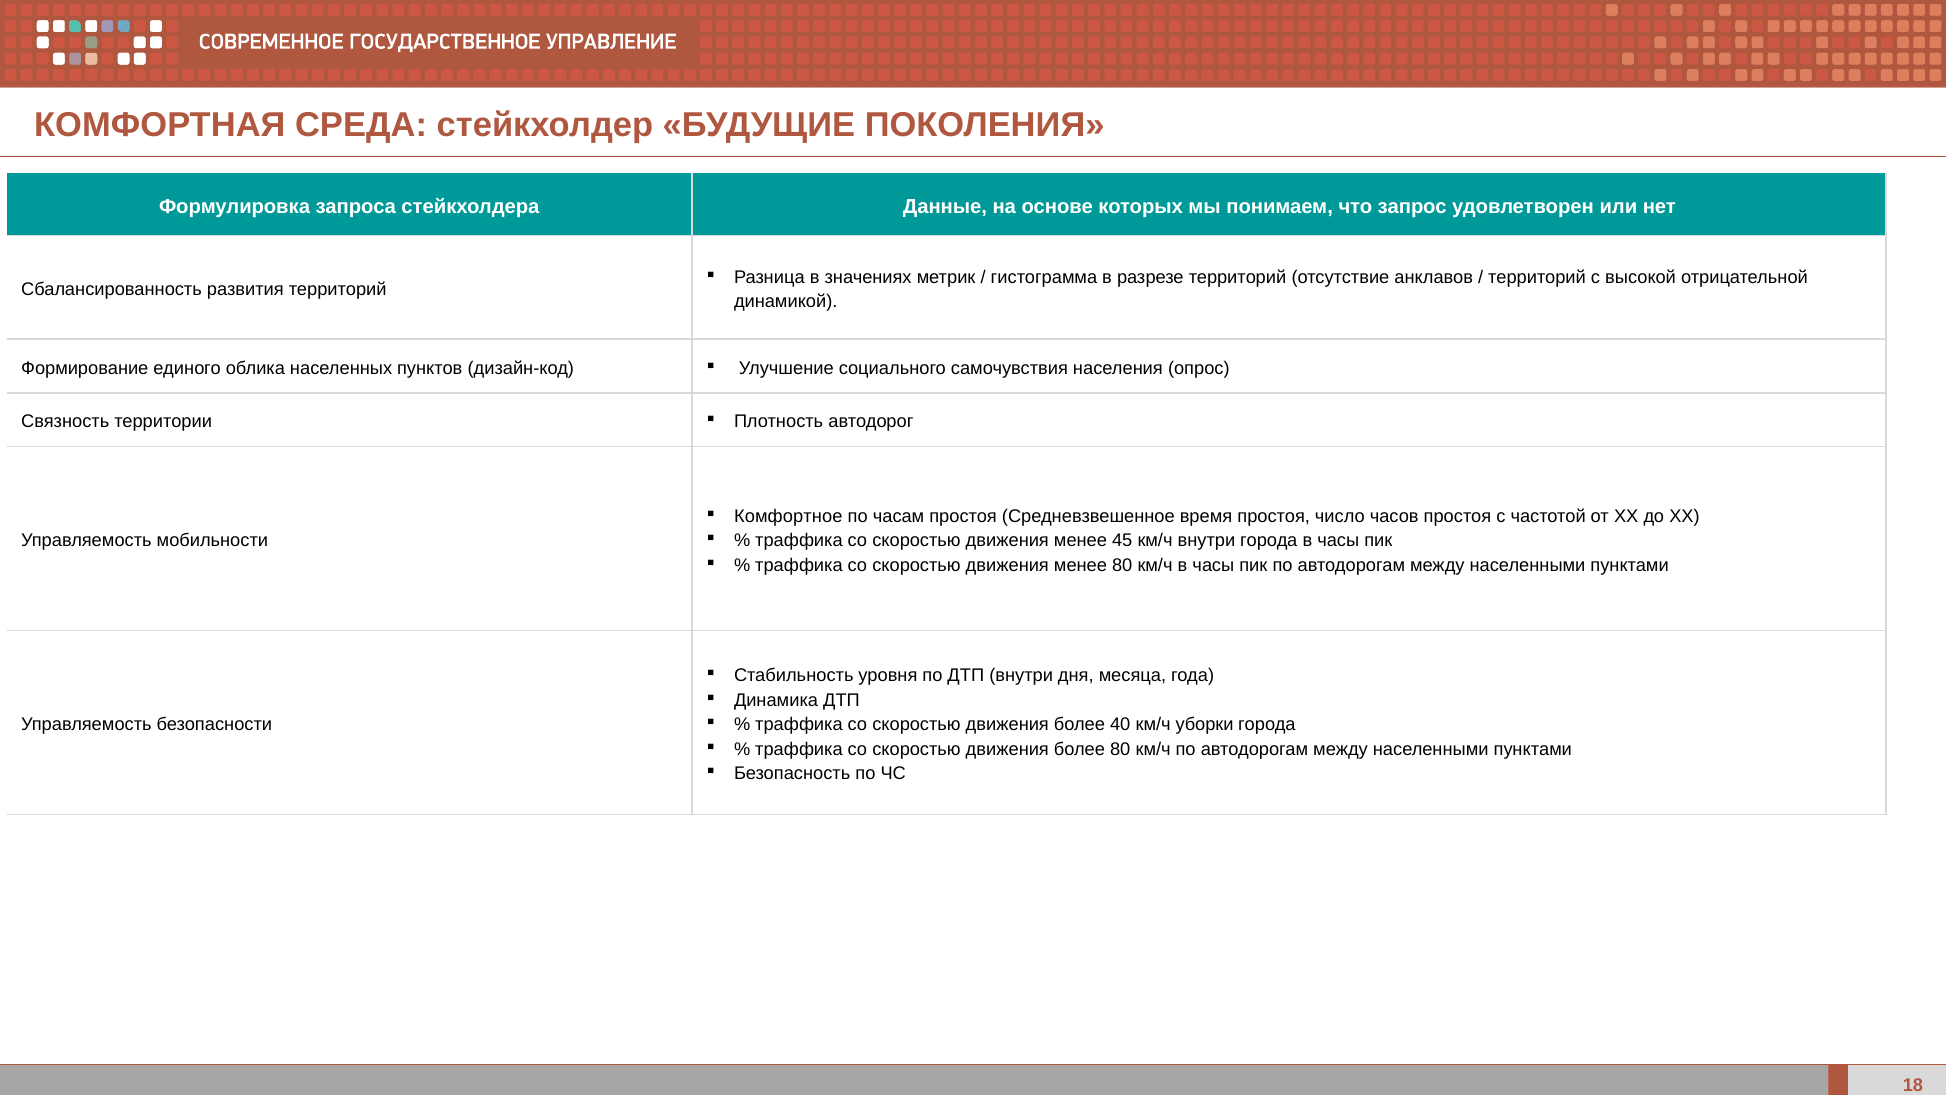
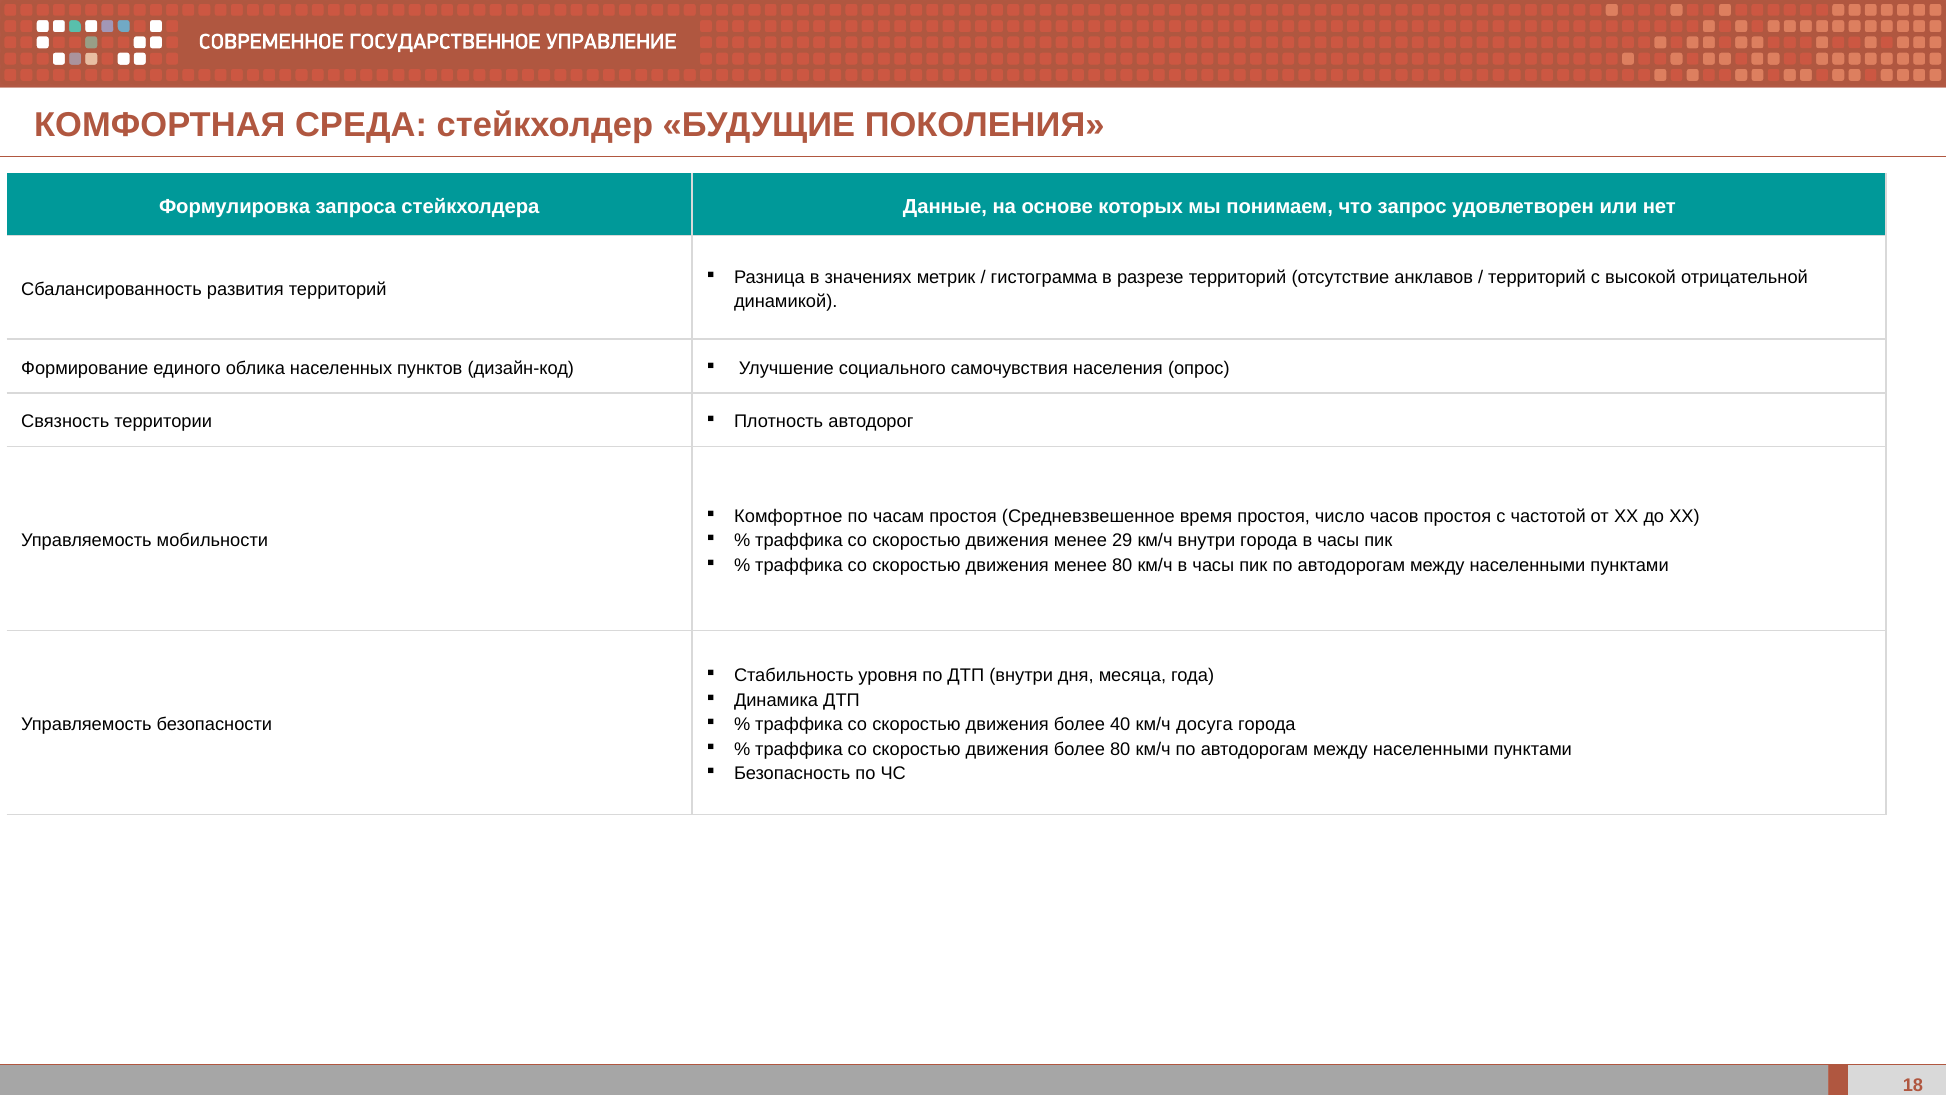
45: 45 -> 29 (1122, 541)
уборки: уборки -> досуга (1204, 725)
